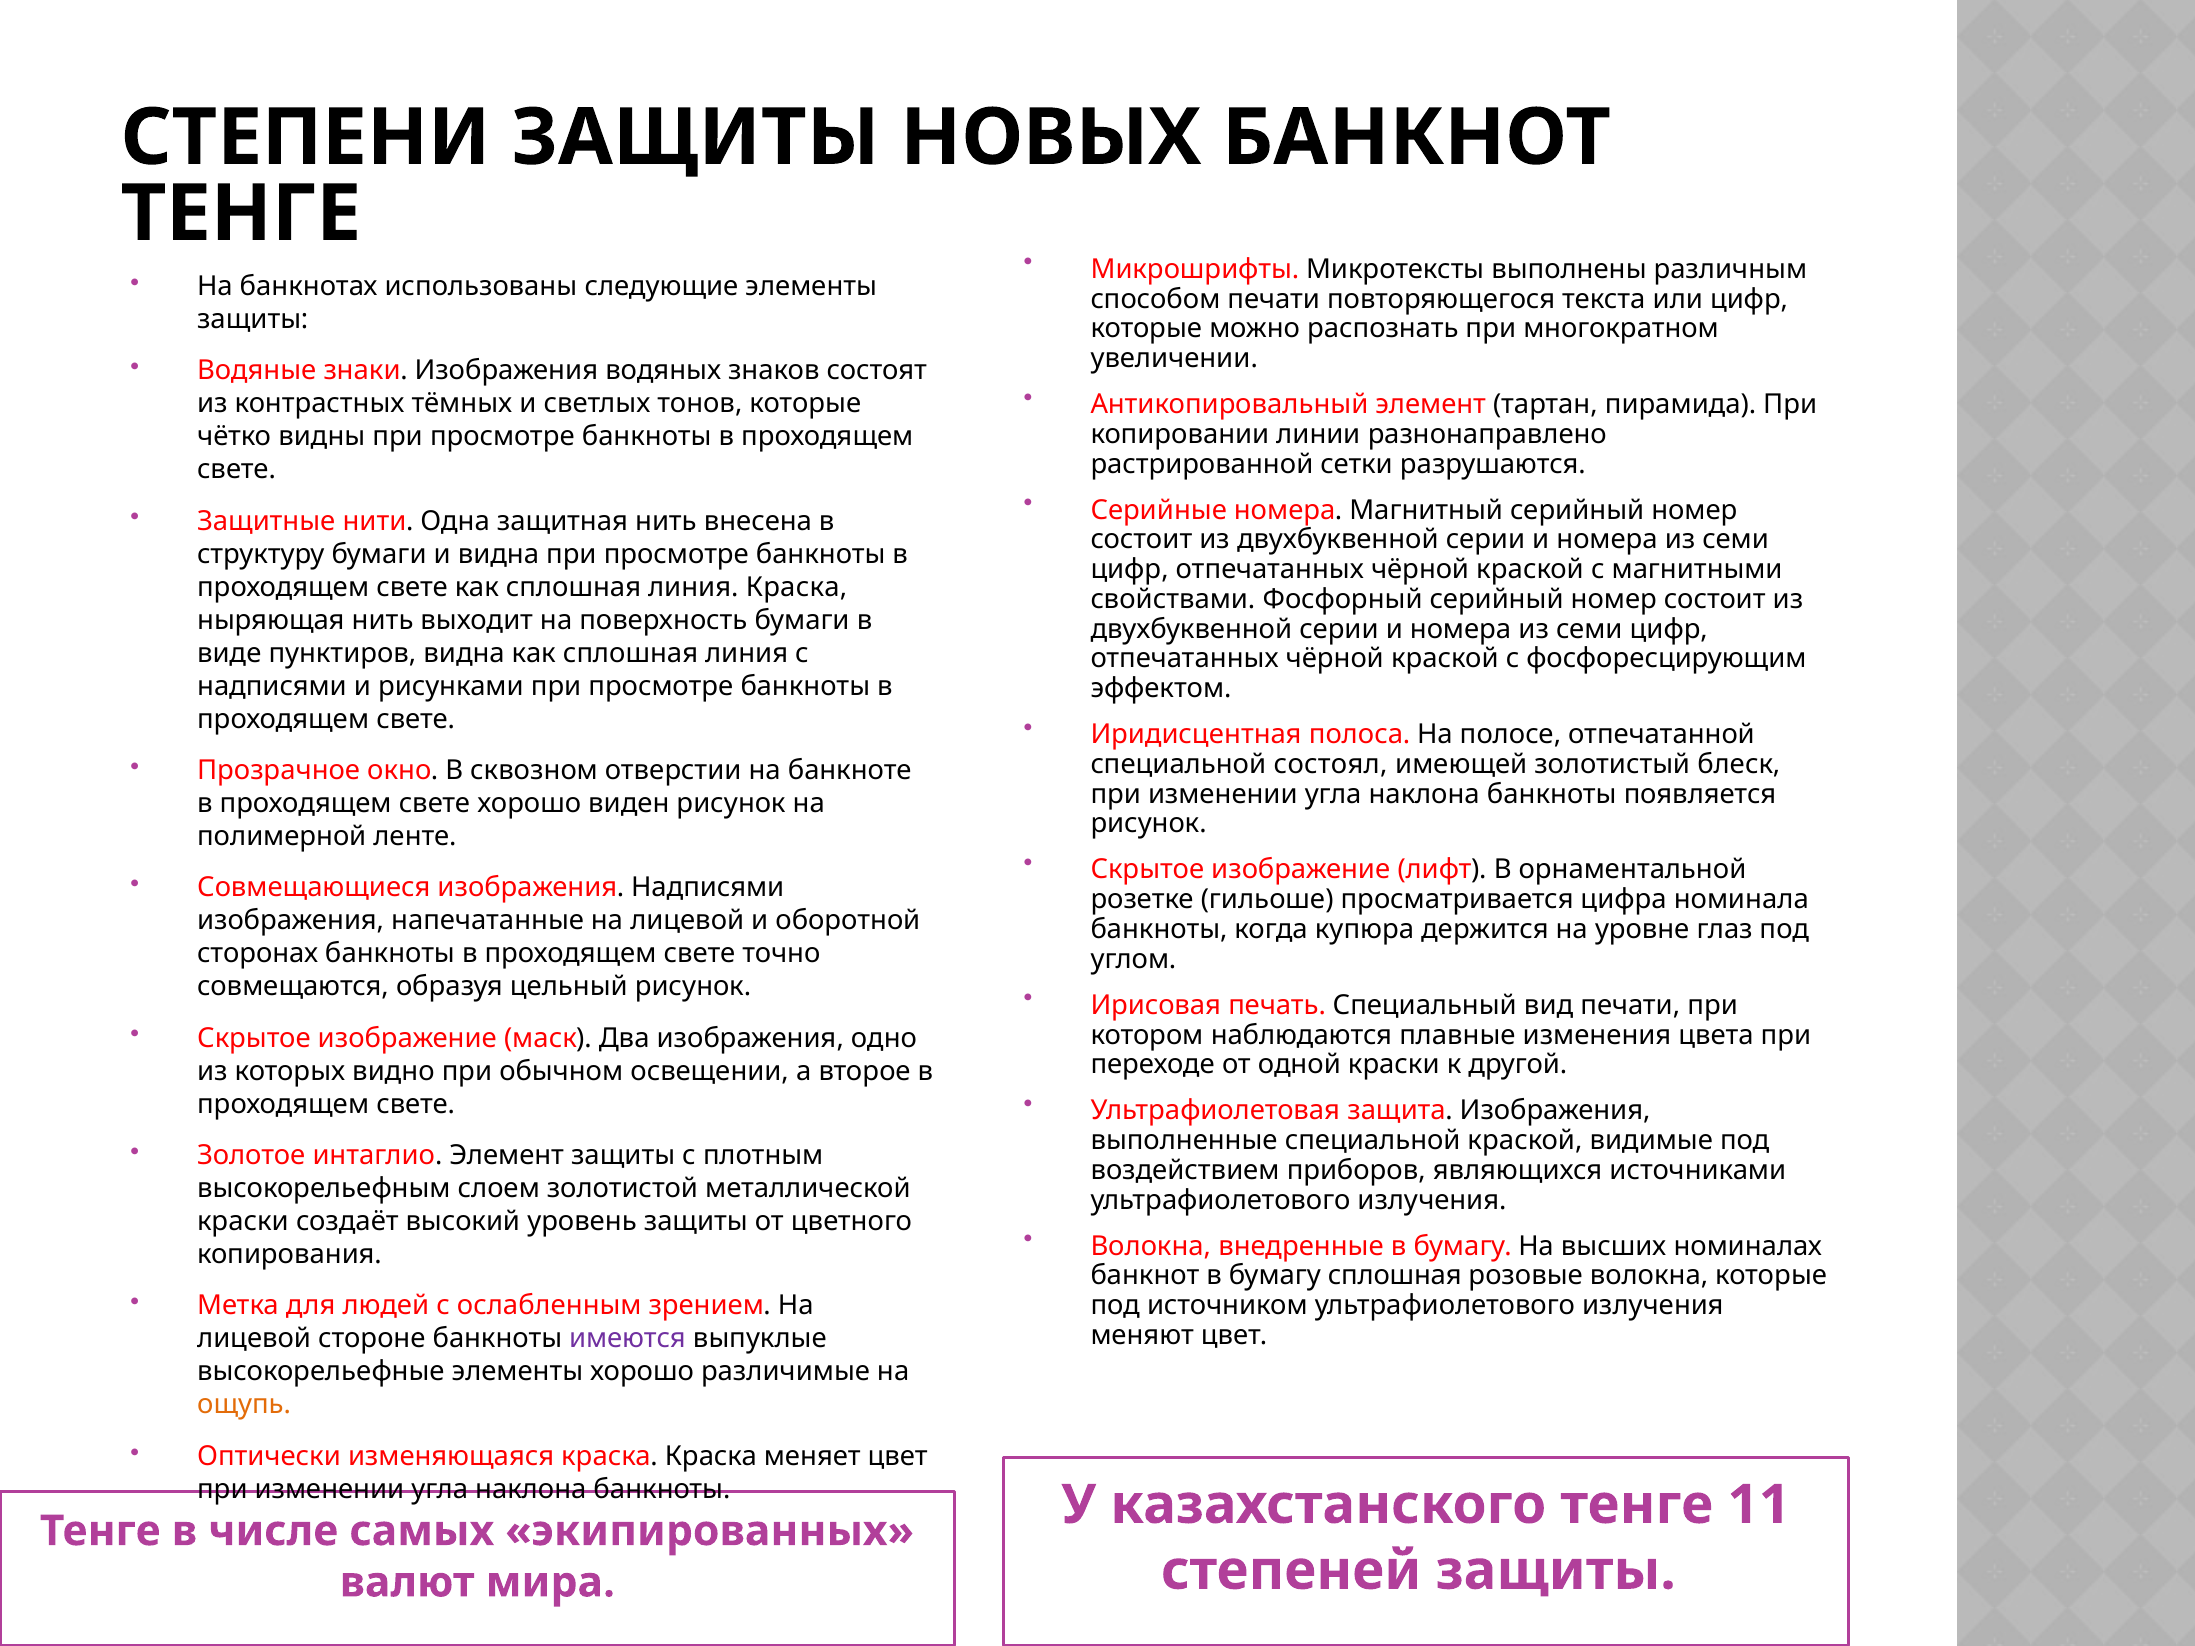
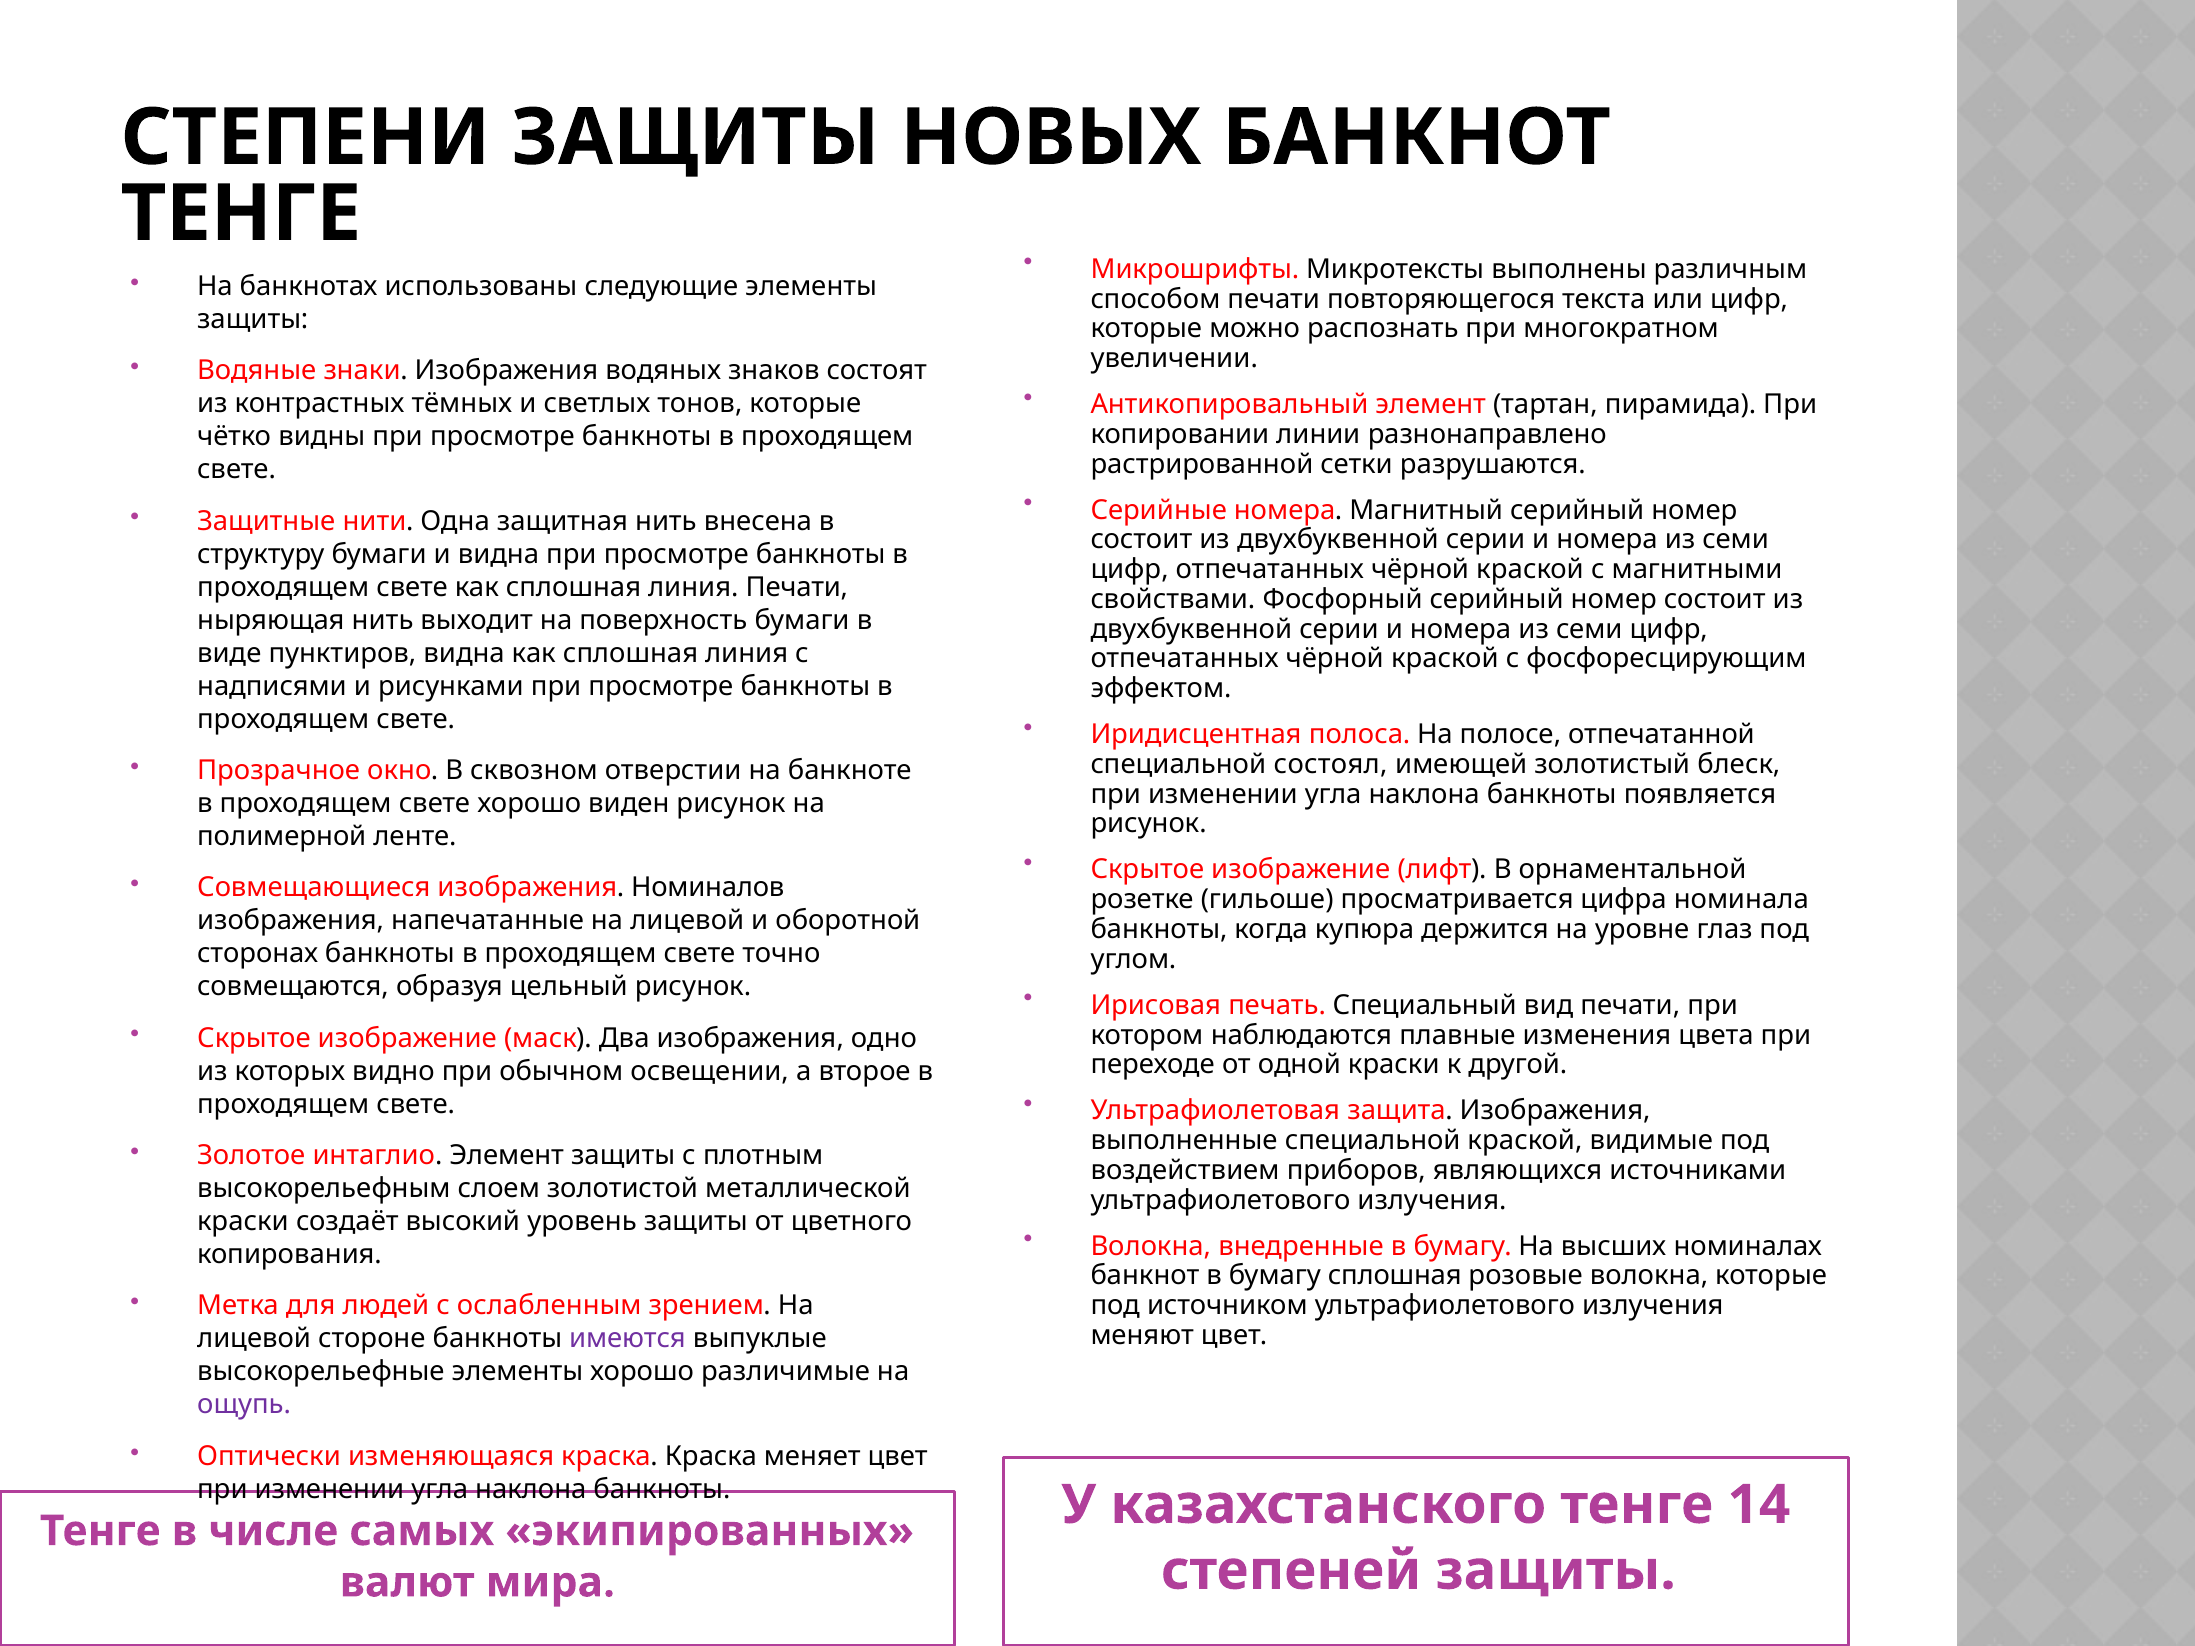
линия Краска: Краска -> Печати (797, 587)
изображения Надписями: Надписями -> Номиналов (708, 888)
ощупь colour: orange -> purple (244, 1405)
11: 11 -> 14 (1759, 1505)
